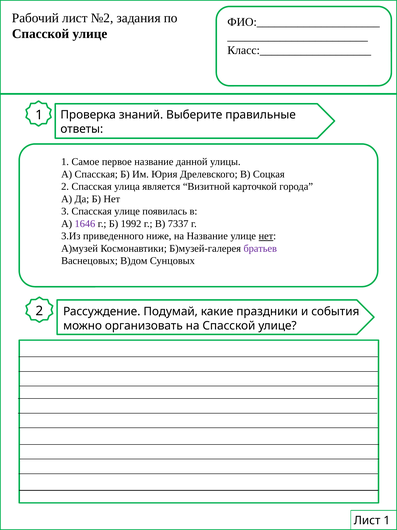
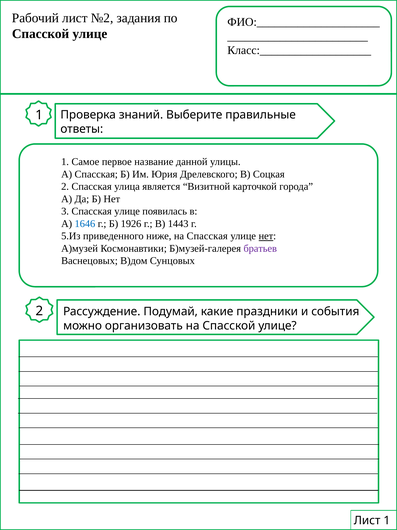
1646 colour: purple -> blue (85, 223)
1992: 1992 -> 1926 (131, 223)
7337: 7337 -> 1443 (178, 223)
3.Из: 3.Из -> 5.Из (71, 236)
на Название: Название -> Спасская (207, 236)
